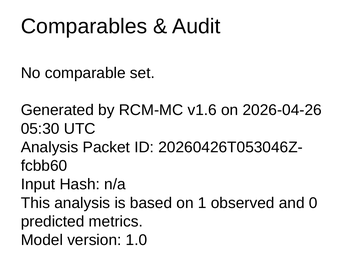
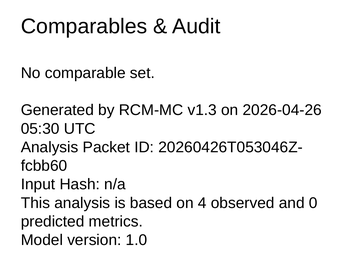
v1.6: v1.6 -> v1.3 (202, 110)
1: 1 -> 4 (202, 203)
